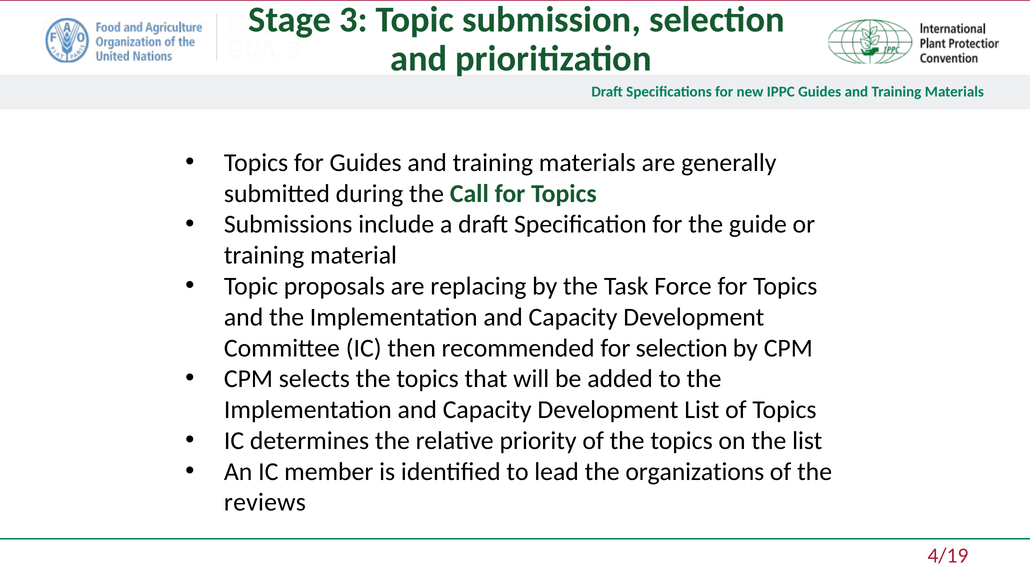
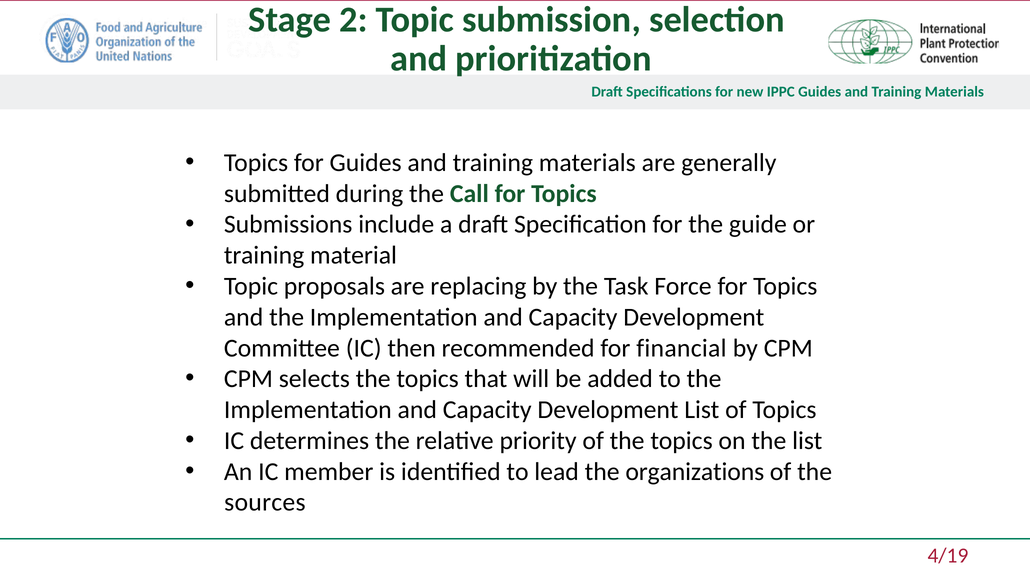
3: 3 -> 2 (353, 20)
for selection: selection -> financial (681, 348)
reviews: reviews -> sources (265, 503)
